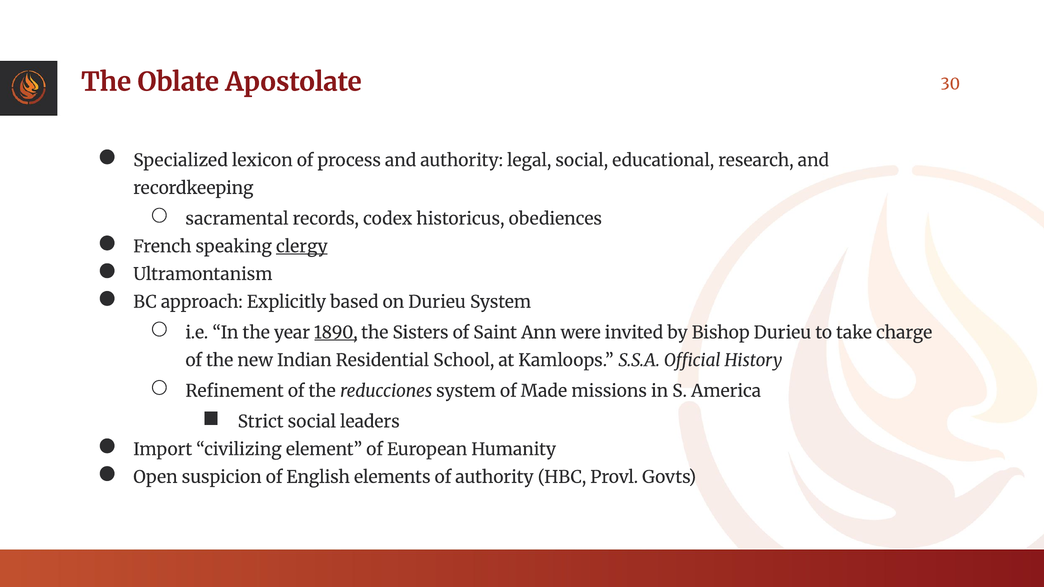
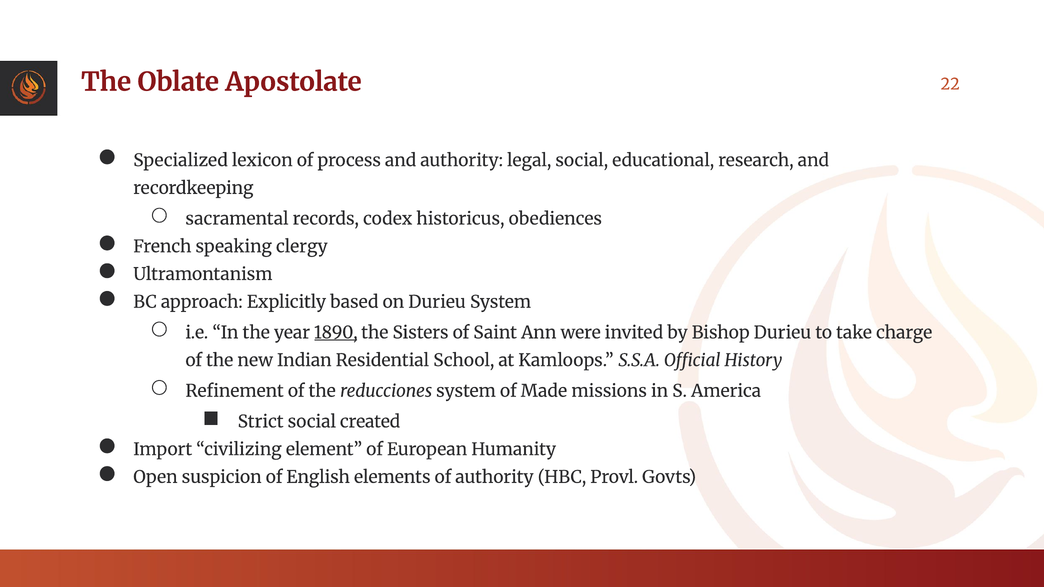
30: 30 -> 22 (950, 84)
clergy underline: present -> none (302, 247)
leaders: leaders -> created (370, 422)
